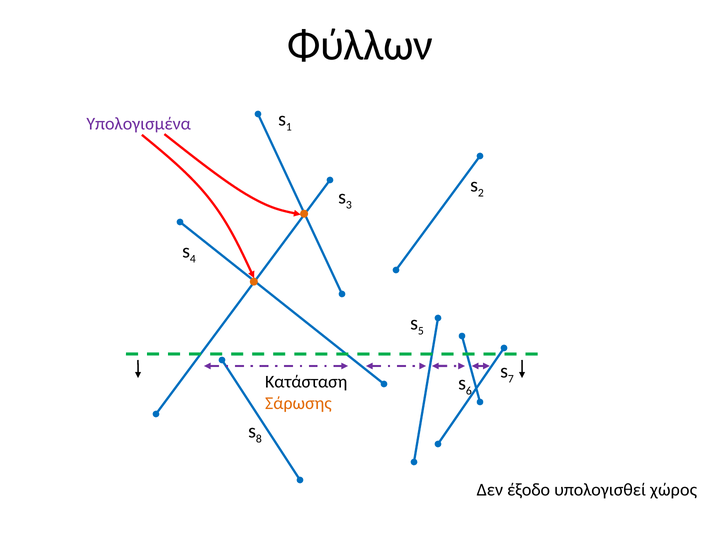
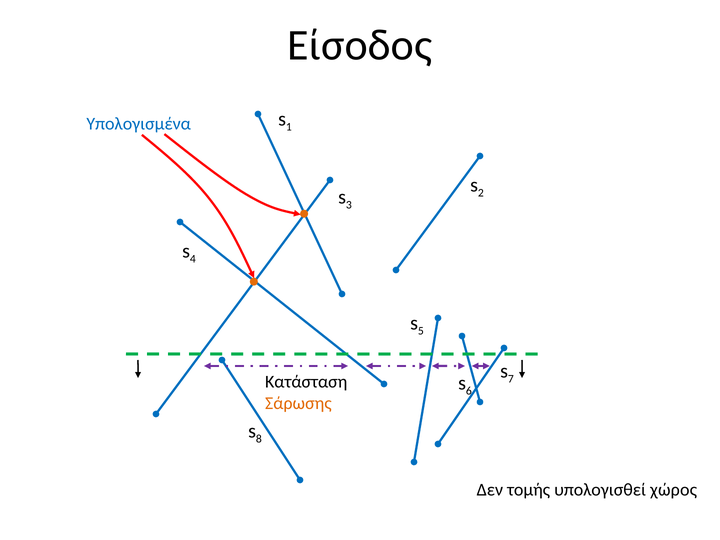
Φύλλων: Φύλλων -> Είσοδος (360, 45)
Υπολογισμένα colour: purple -> blue (139, 124)
έξοδο: έξοδο -> τομής (529, 490)
